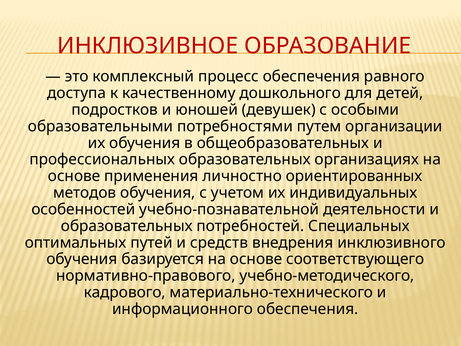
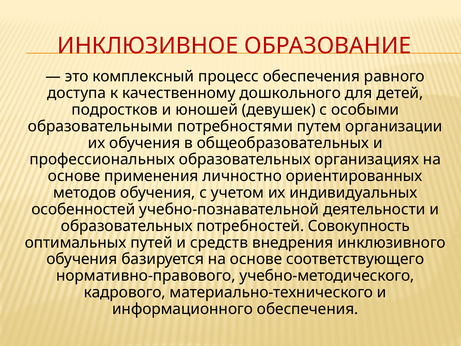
Специальных: Специальных -> Совокупность (359, 226)
